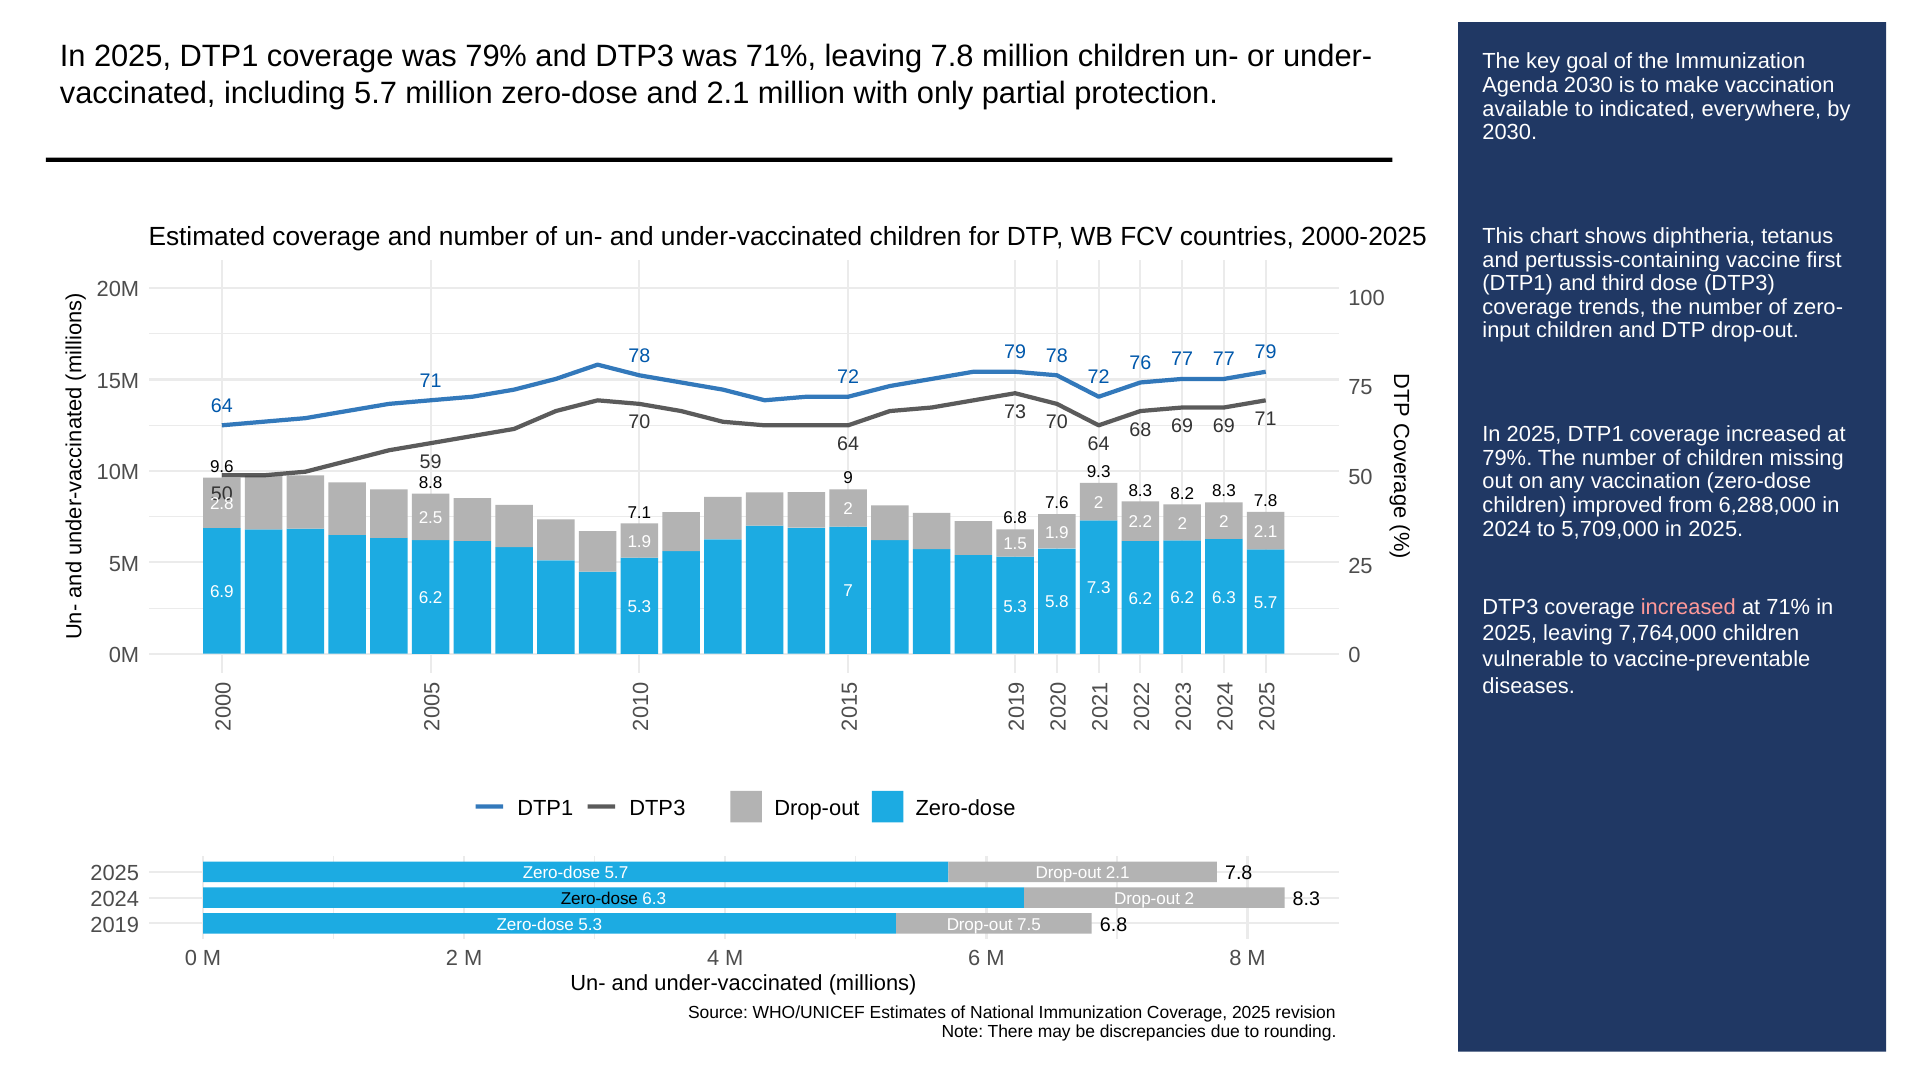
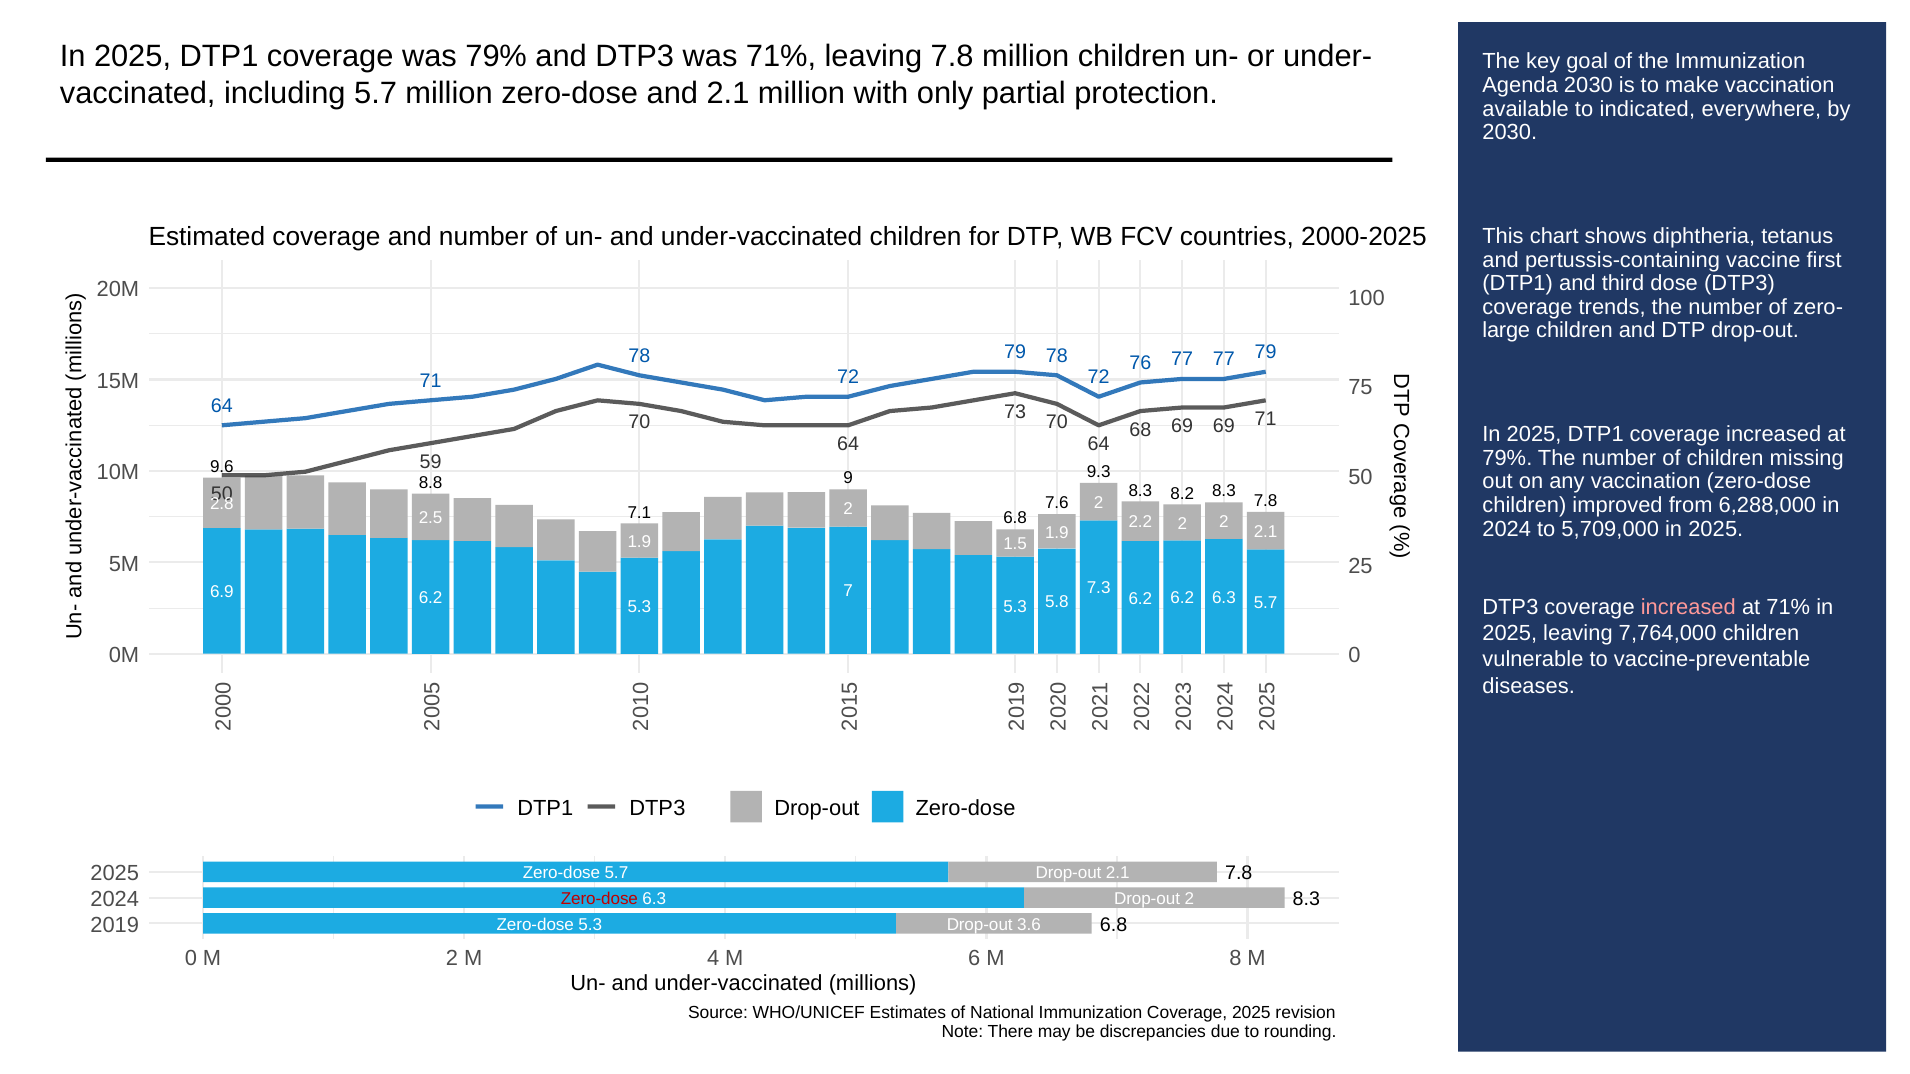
input: input -> large (1506, 331)
Zero-dose colour: black -> red (599, 899)
7.5: 7.5 -> 3.6 (1029, 925)
